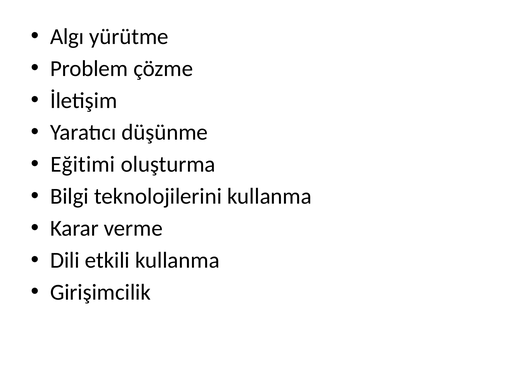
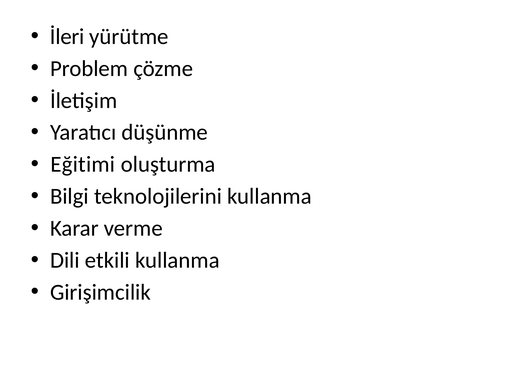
Algı: Algı -> İleri (67, 37)
